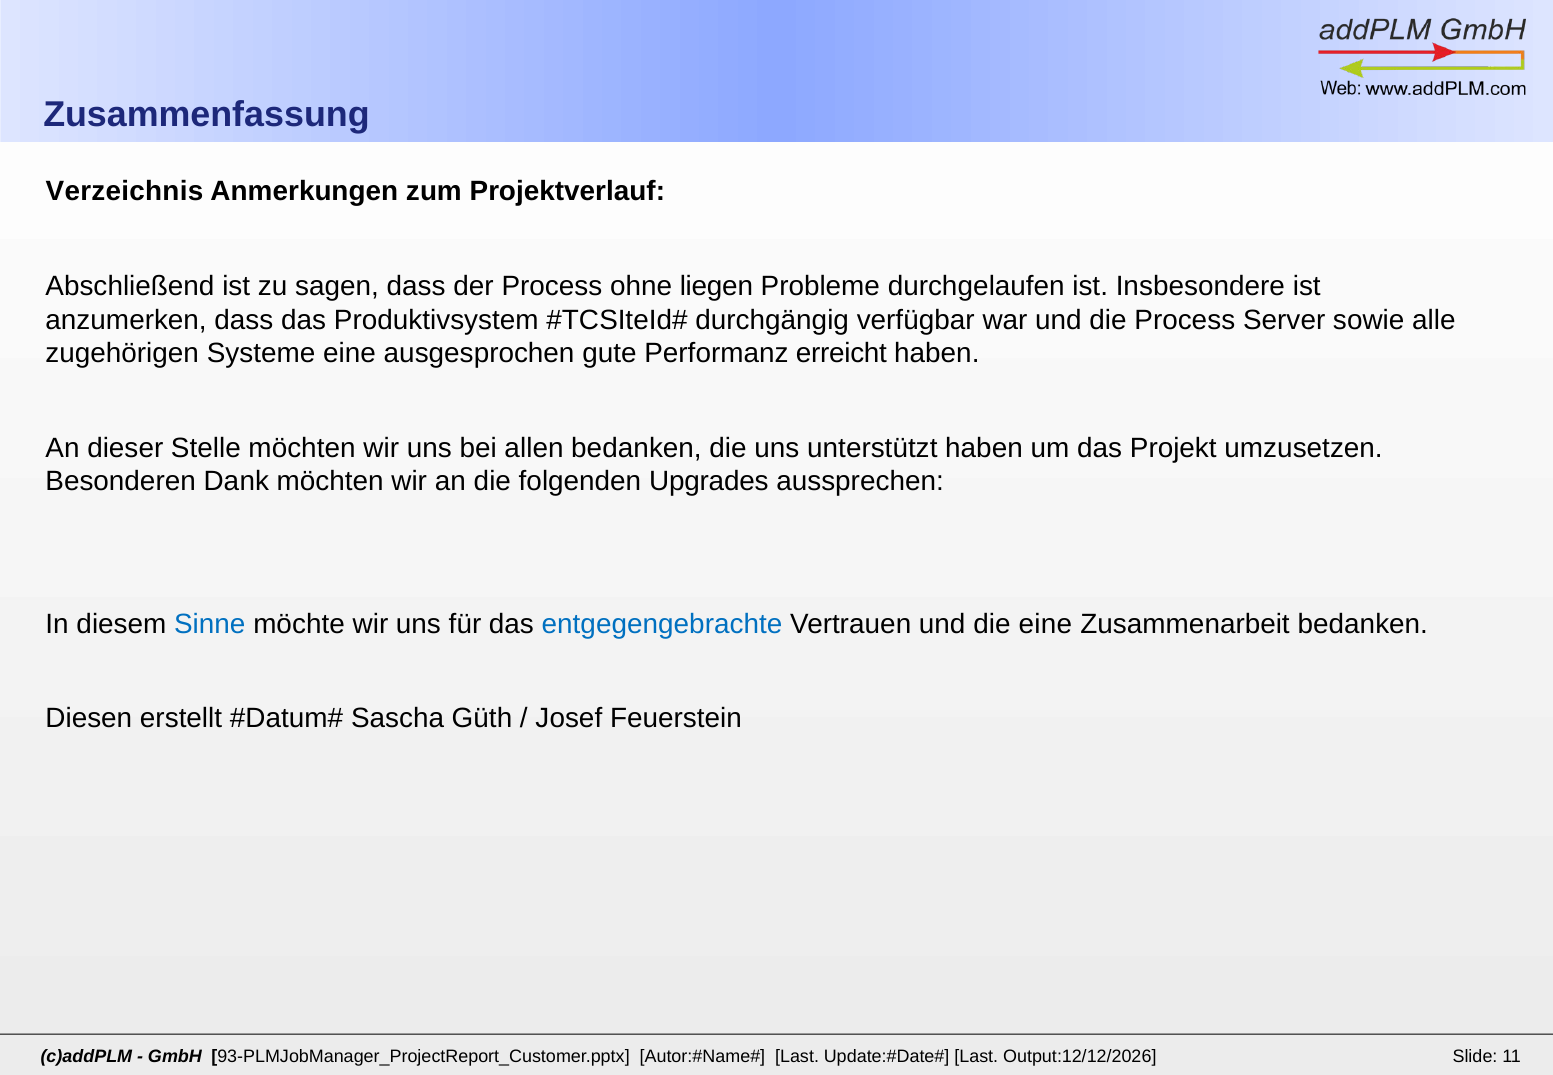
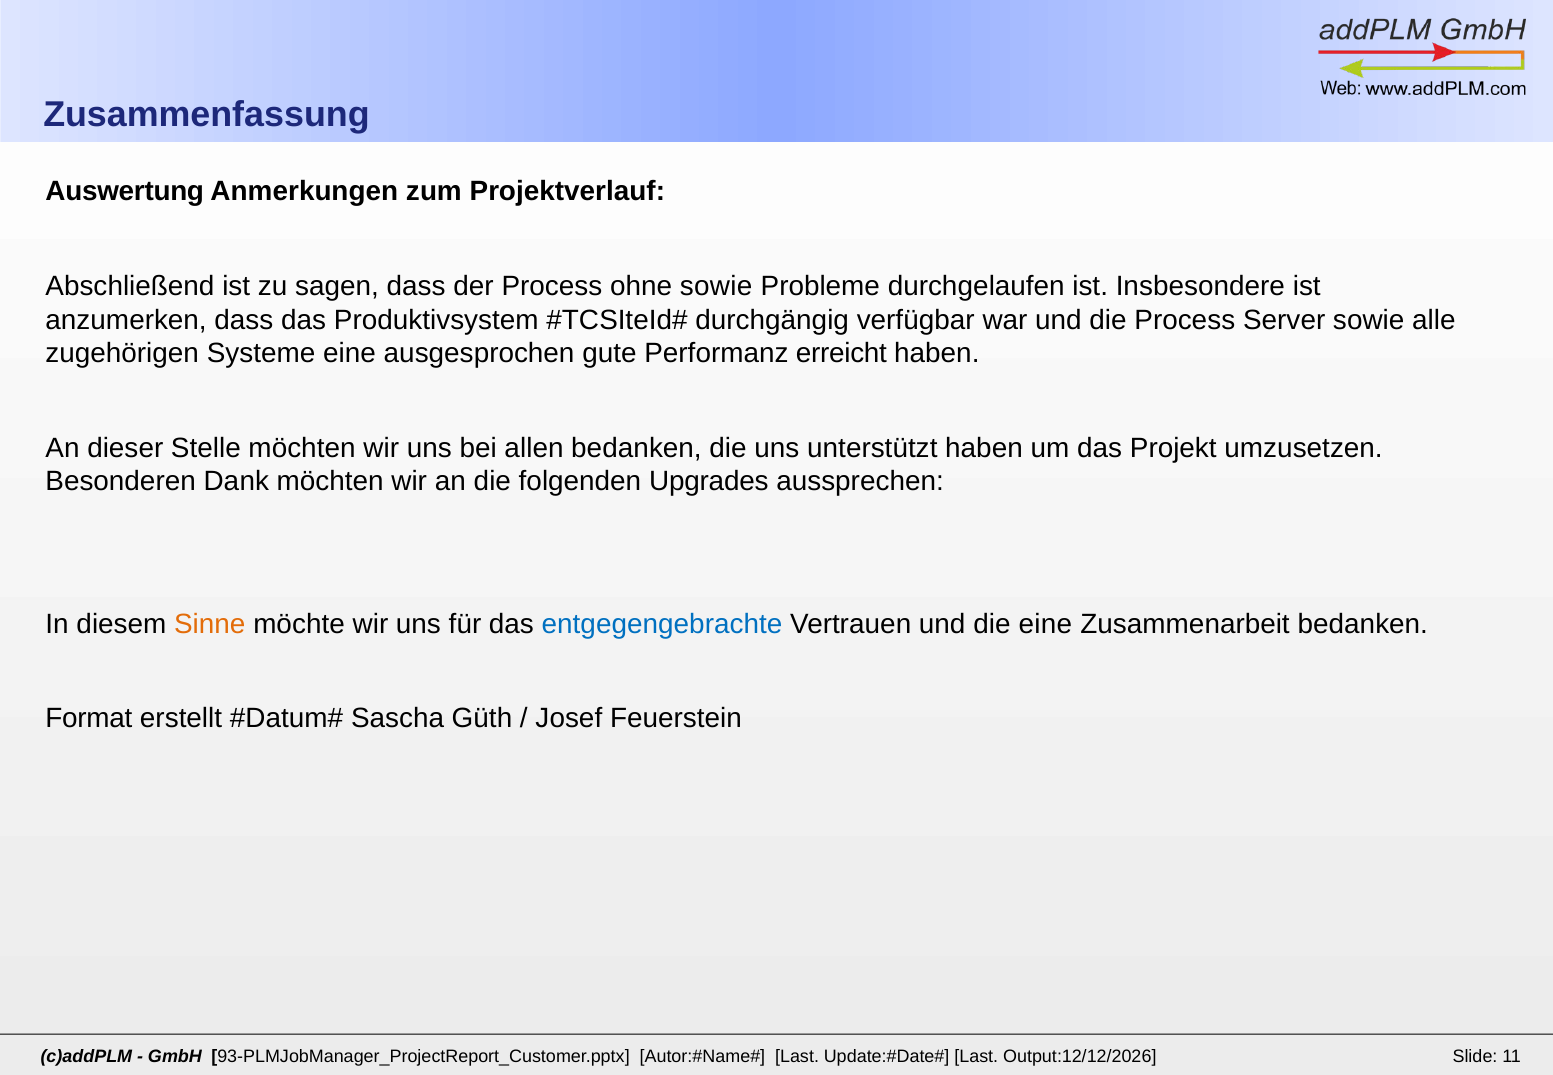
Verzeichnis: Verzeichnis -> Auswertung (125, 192)
ohne liegen: liegen -> sowie (716, 287)
Sinne colour: blue -> orange (210, 624)
Diesen: Diesen -> Format (89, 719)
